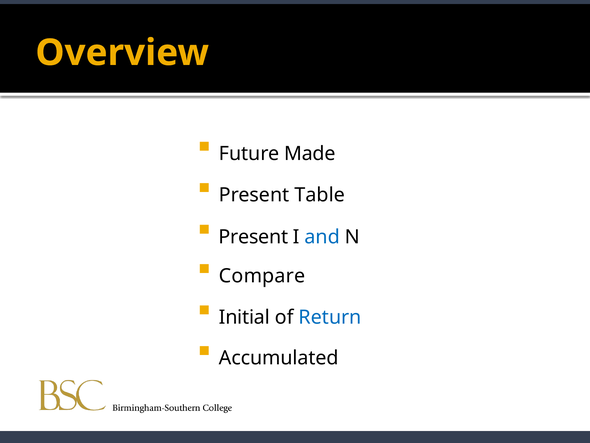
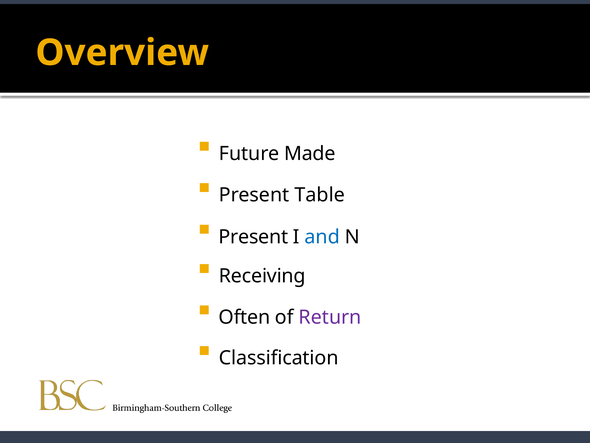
Compare: Compare -> Receiving (262, 276)
Initial: Initial -> Often (244, 317)
Return colour: blue -> purple (330, 317)
Accumulated: Accumulated -> Classification (279, 358)
